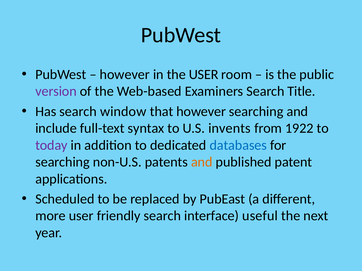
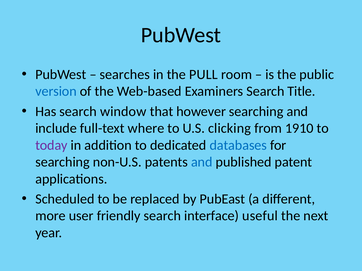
however: however -> searches (125, 75)
the USER: USER -> PULL (203, 75)
version colour: purple -> blue (56, 91)
syntax: syntax -> where (146, 129)
invents: invents -> clicking (230, 129)
1922: 1922 -> 1910 (299, 129)
and colour: orange -> blue (202, 162)
